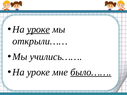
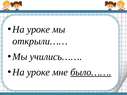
уроке underline: present -> none (38, 29)
